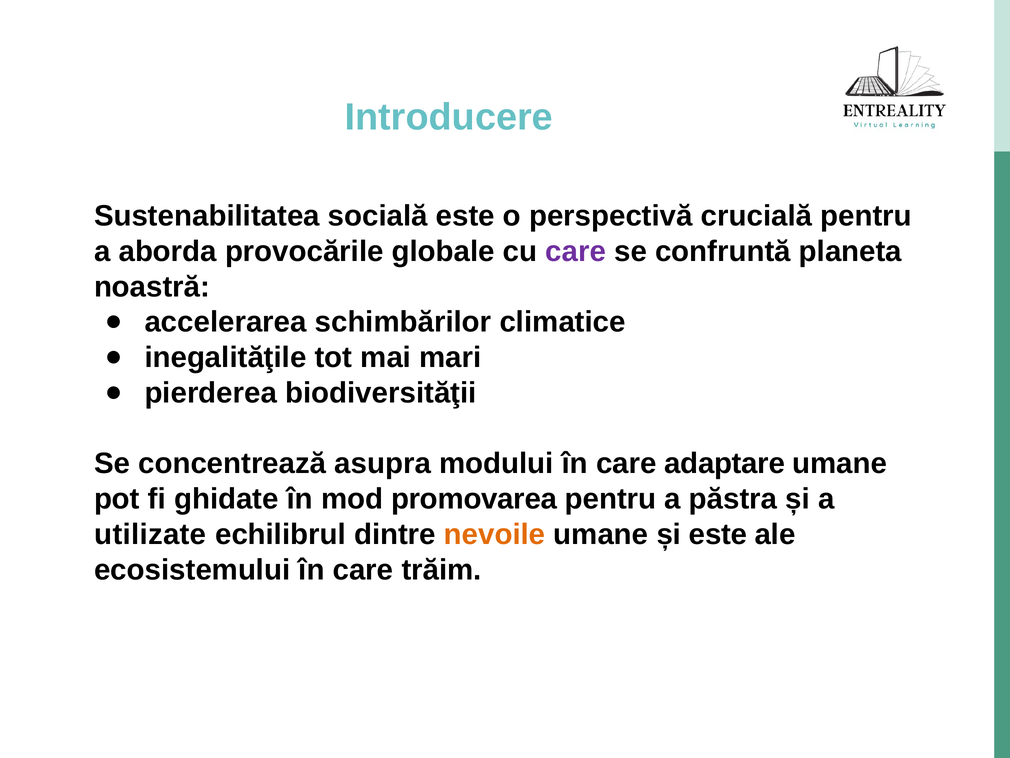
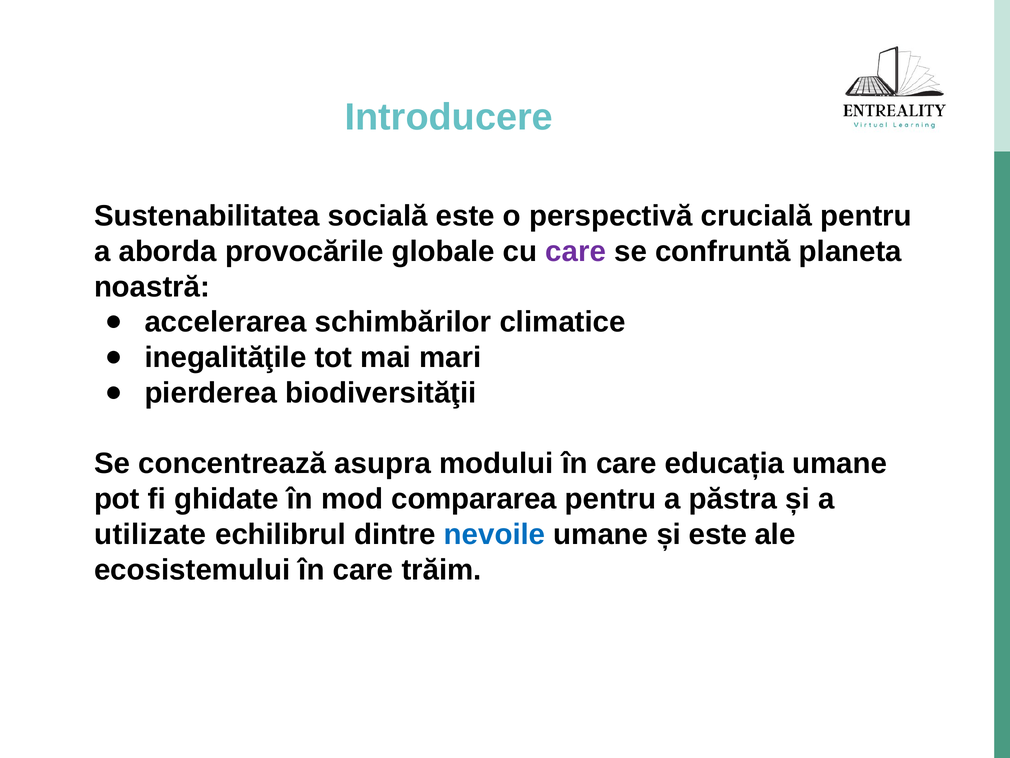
adaptare: adaptare -> educația (724, 463)
promovarea: promovarea -> compararea (474, 499)
nevoile colour: orange -> blue (495, 534)
